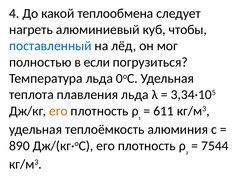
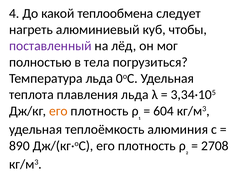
поставленный colour: blue -> purple (50, 46)
если: если -> тела (97, 62)
611: 611 -> 604 (164, 111)
7544: 7544 -> 2708 (215, 146)
